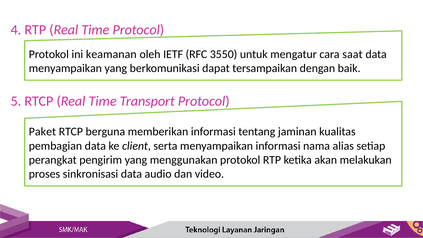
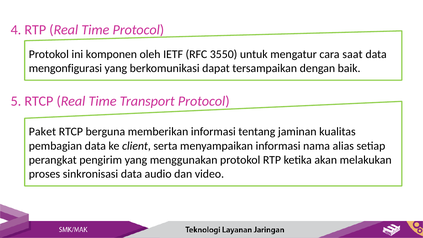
keamanan: keamanan -> komponen (111, 54)
menyampaikan: menyampaikan -> mengonfigurasi (65, 68)
